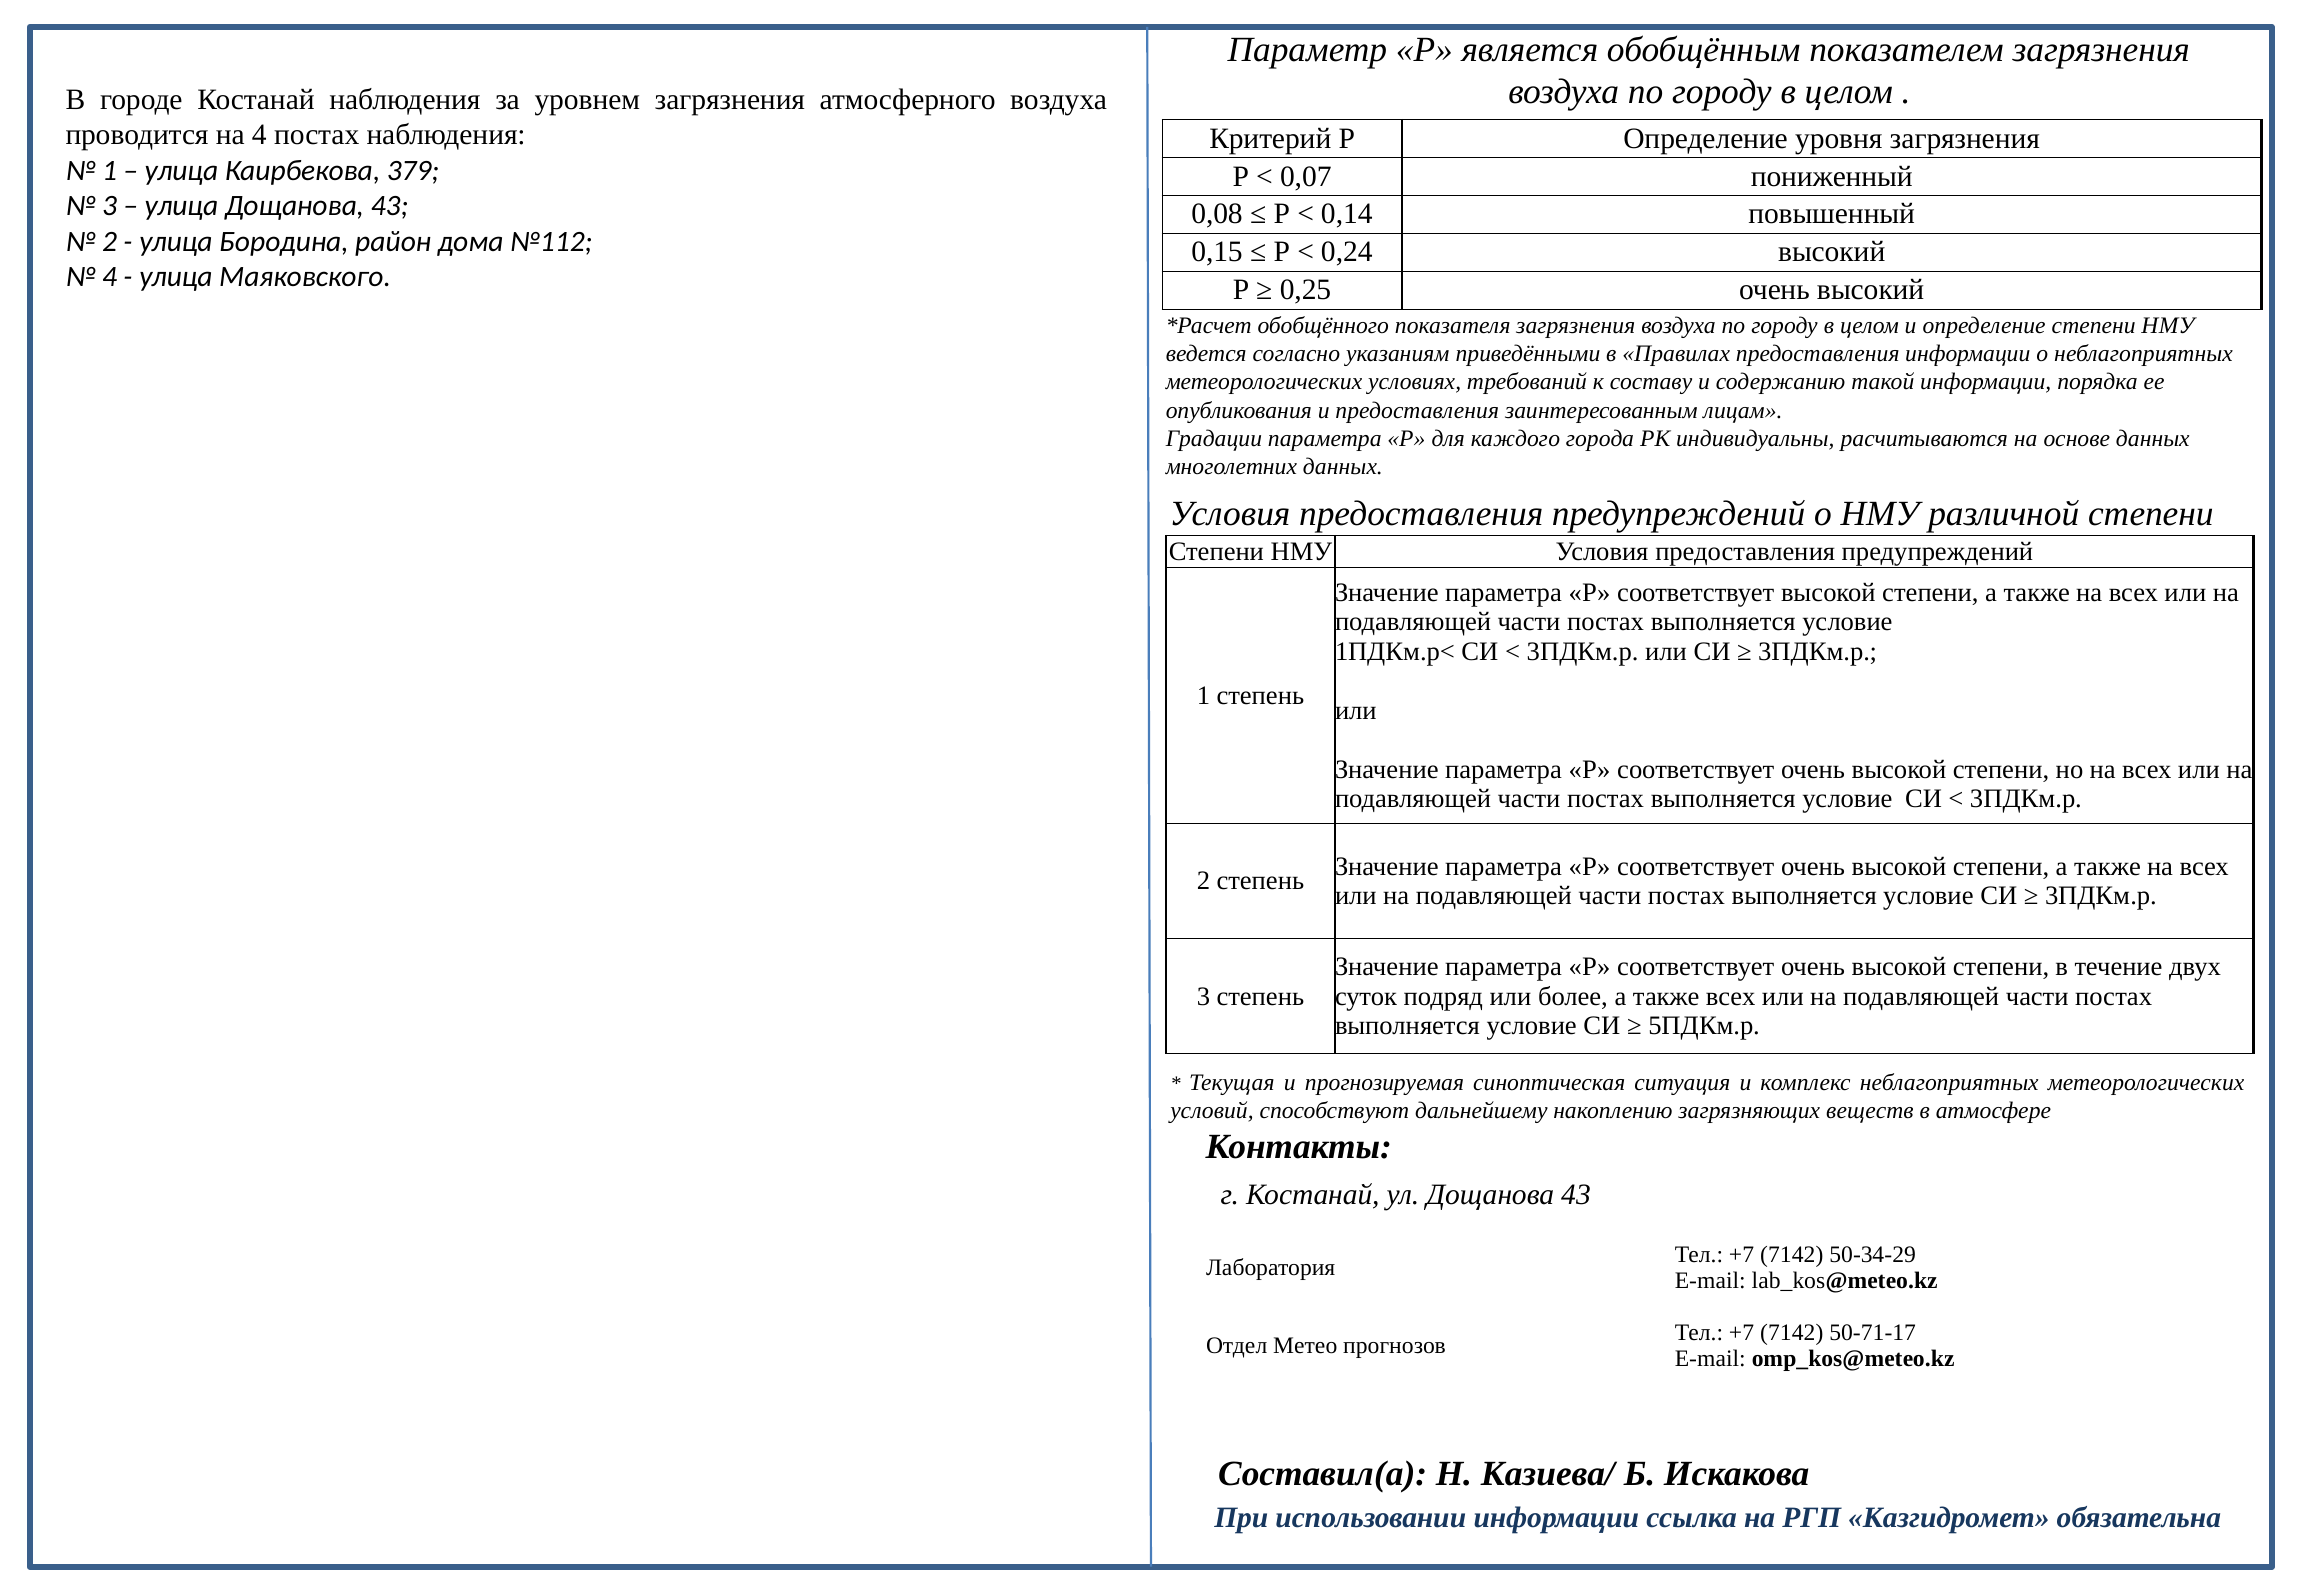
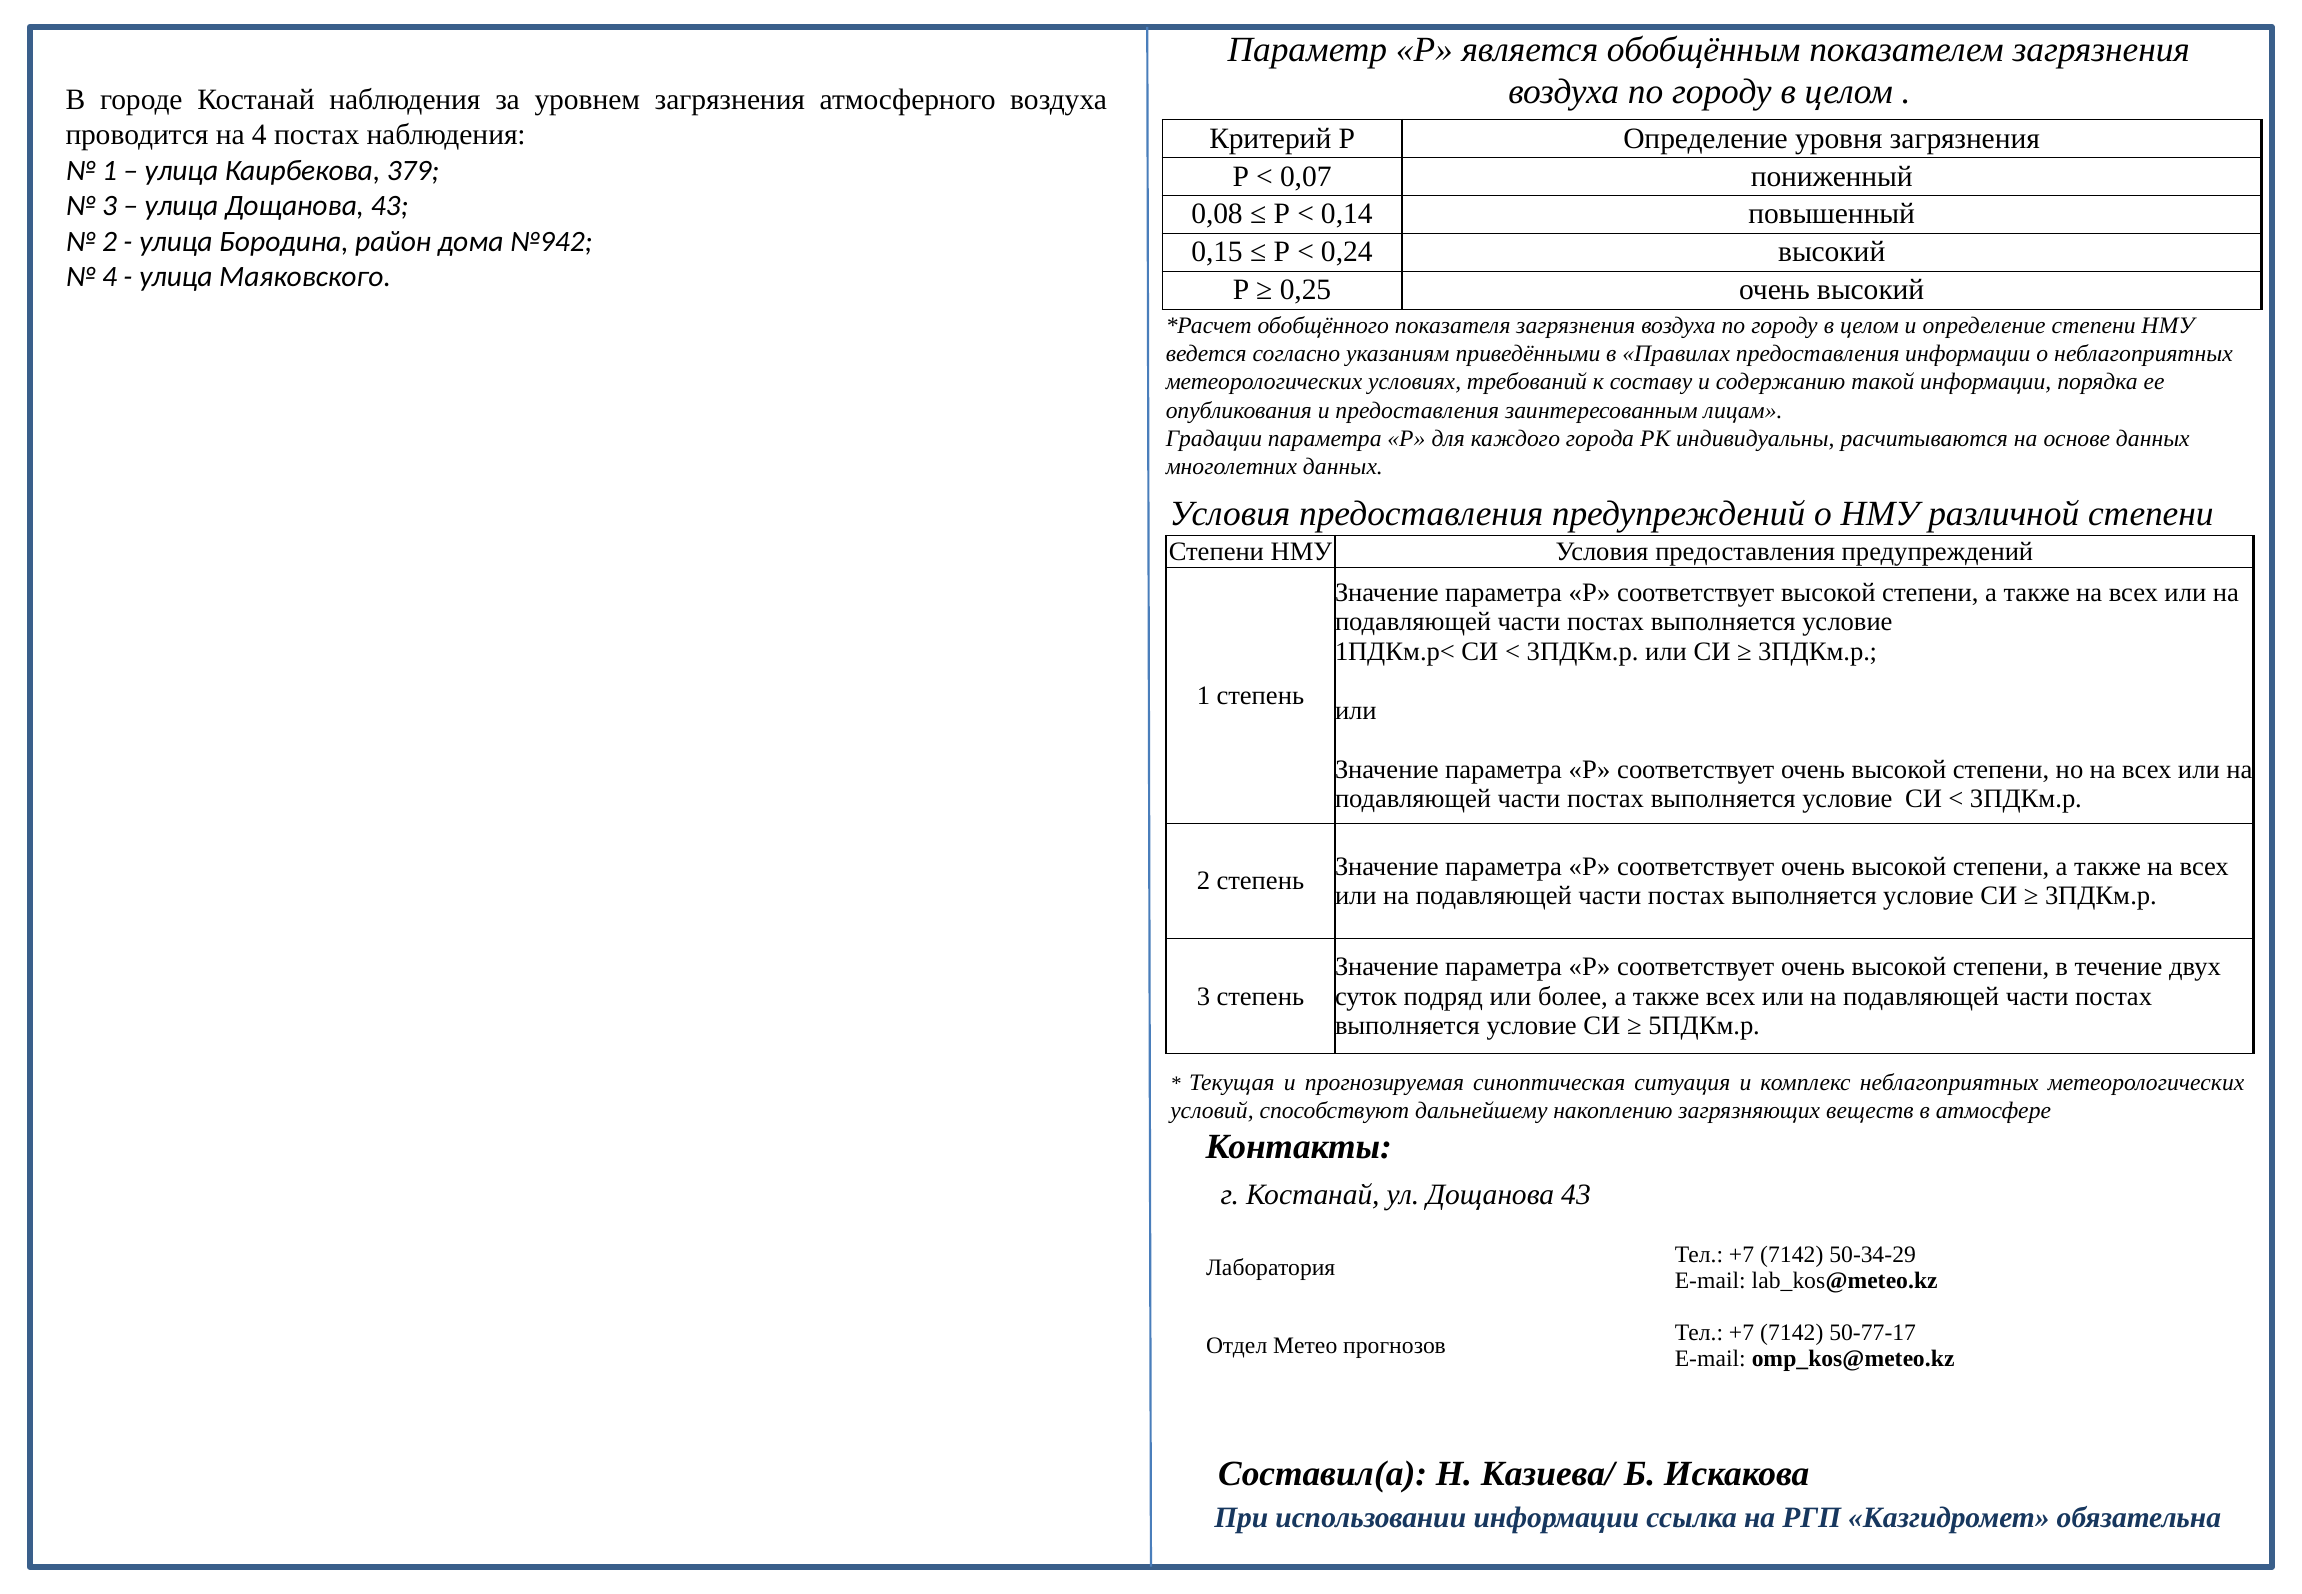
№112: №112 -> №942 (551, 241)
50-71-17: 50-71-17 -> 50-77-17 (1873, 1333)
